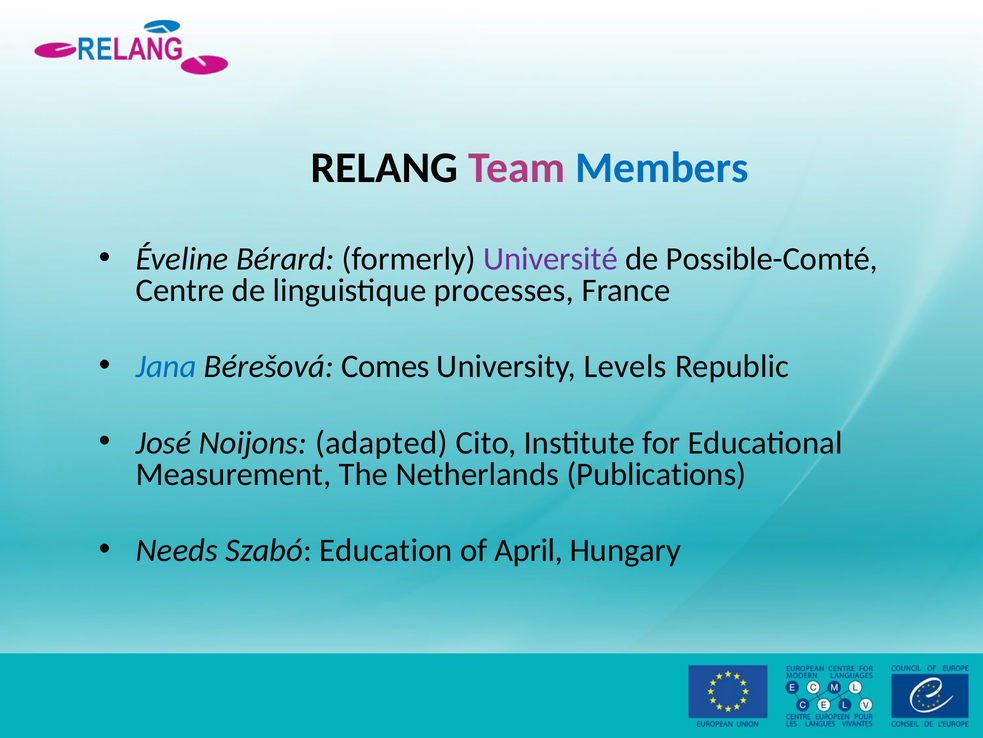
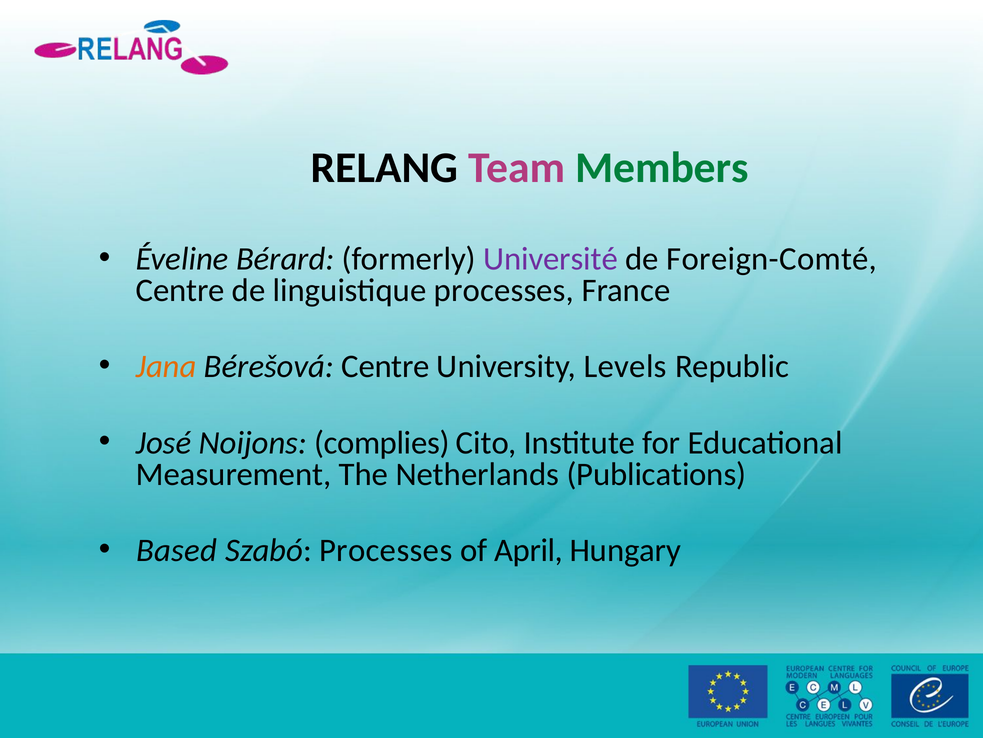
Members colour: blue -> green (662, 167)
Possible-Comté: Possible-Comté -> Foreign-Comté (772, 259)
Jana colour: blue -> orange (166, 366)
Bérešová Comes: Comes -> Centre (385, 366)
adapted: adapted -> complies (382, 442)
Needs: Needs -> Based (177, 550)
Szabó Education: Education -> Processes (386, 550)
